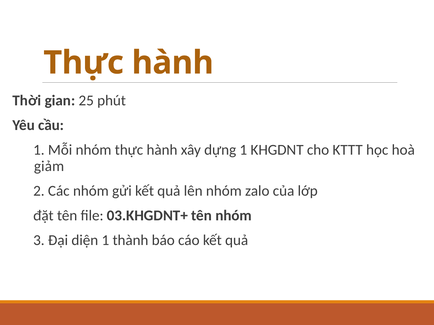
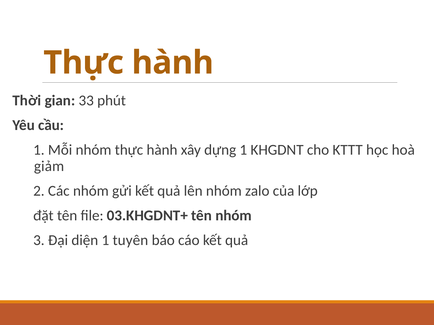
25: 25 -> 33 (86, 101)
thành: thành -> tuyên (130, 240)
